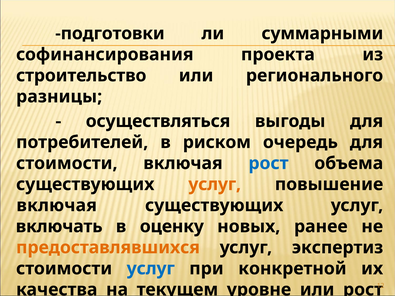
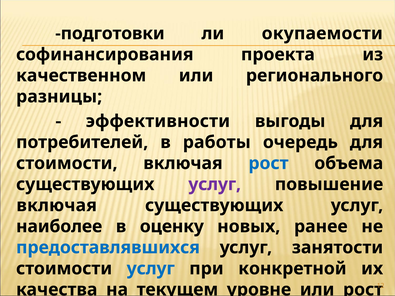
суммарными: суммарными -> окупаемости (322, 33)
строительство: строительство -> качественном (81, 76)
осуществляться: осуществляться -> эффективности (158, 121)
риском: риском -> работы (217, 142)
услуг colour: orange -> purple (215, 184)
включать: включать -> наиболее (59, 227)
предоставлявшихся colour: orange -> blue (108, 248)
экспертиз: экспертиз -> занятости (338, 248)
